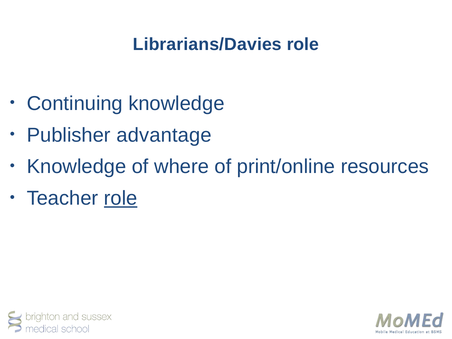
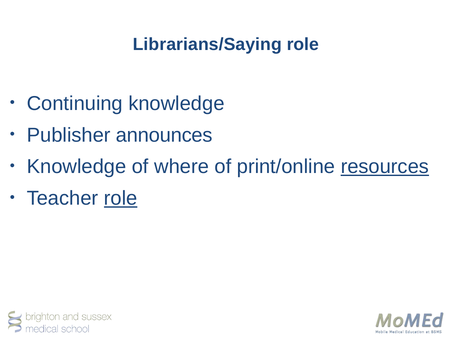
Librarians/Davies: Librarians/Davies -> Librarians/Saying (207, 44)
advantage: advantage -> announces (164, 135)
resources underline: none -> present (385, 167)
